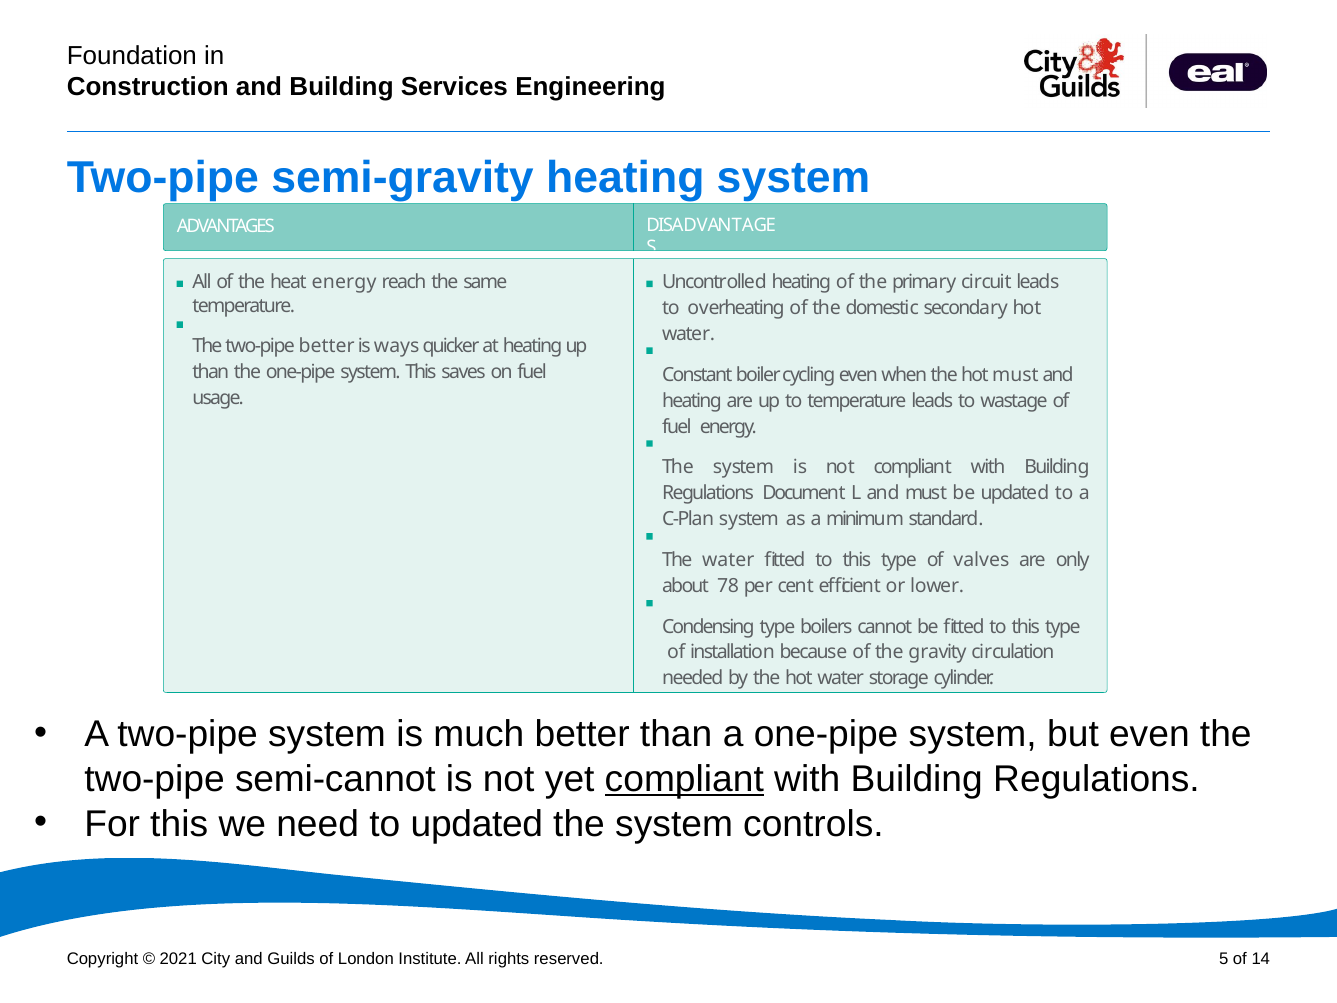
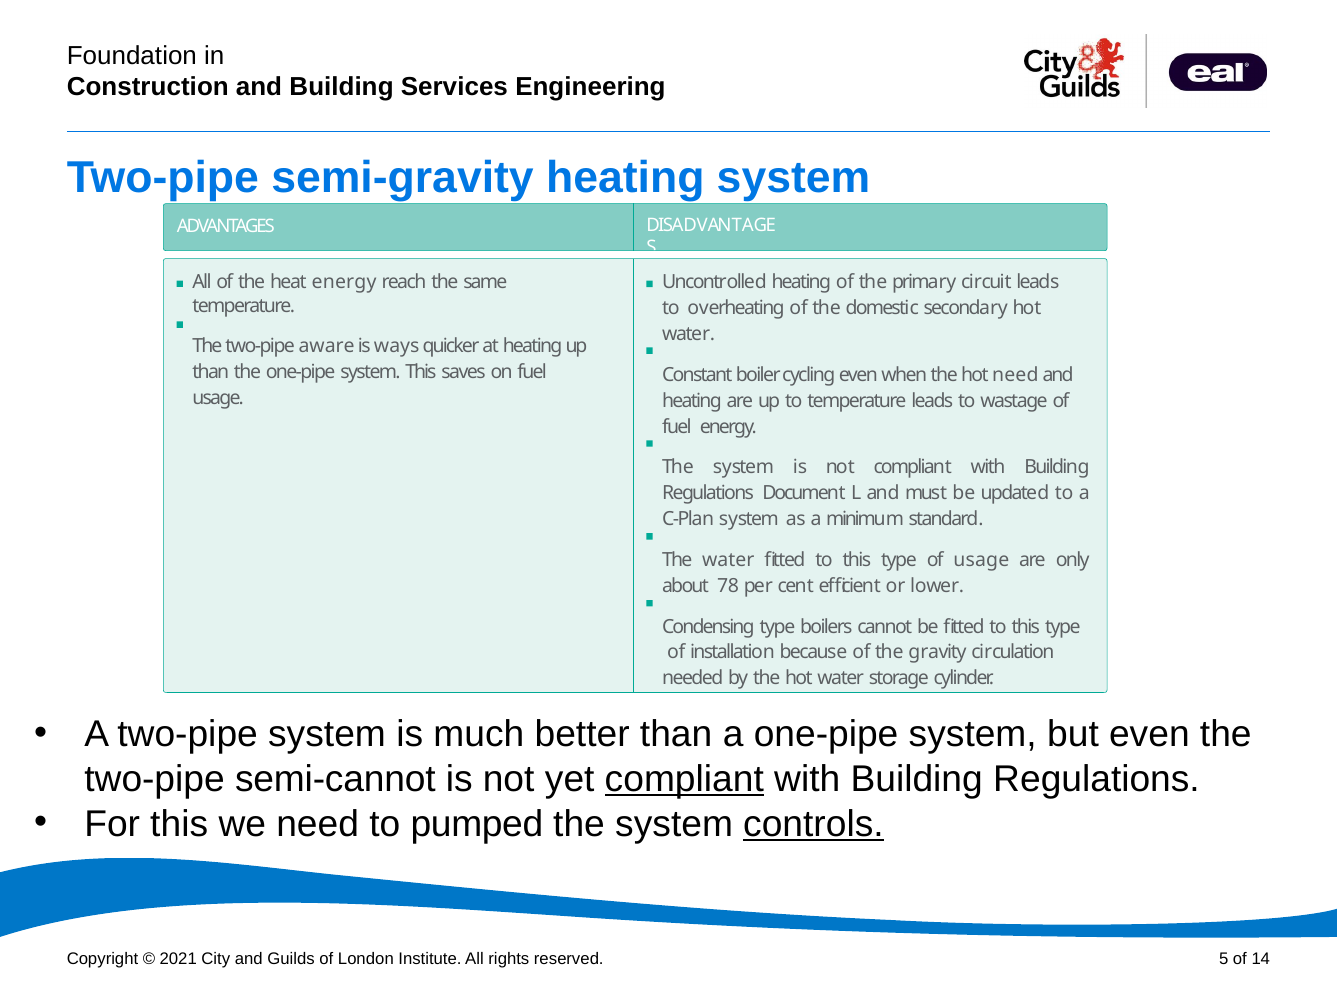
two-pipe better: better -> aware (327, 346)
hot must: must -> need (1015, 375)
of valves: valves -> usage (981, 560)
to updated: updated -> pumped (477, 824)
controls underline: none -> present (813, 824)
